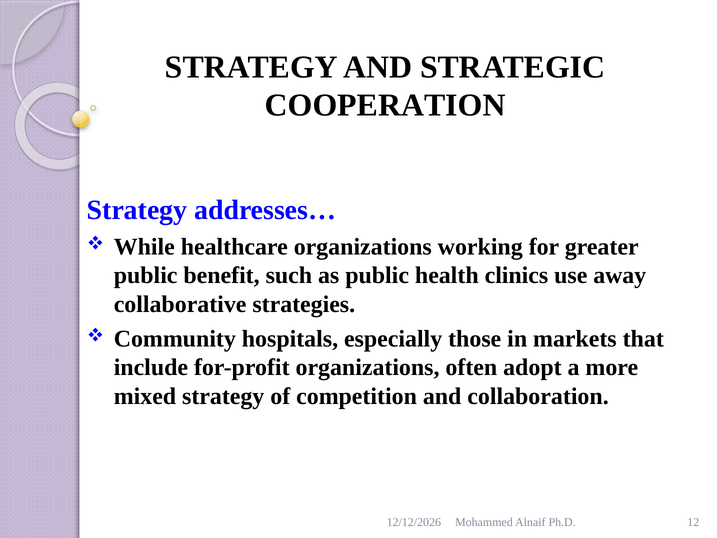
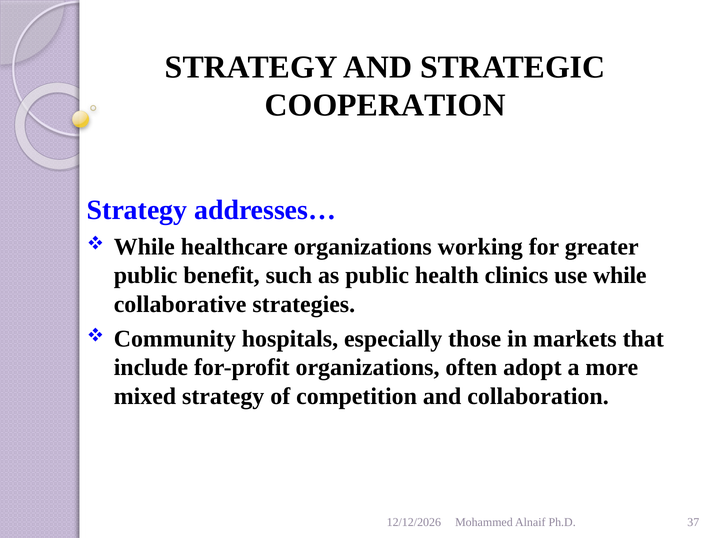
use away: away -> while (620, 275)
12: 12 -> 37 (693, 522)
